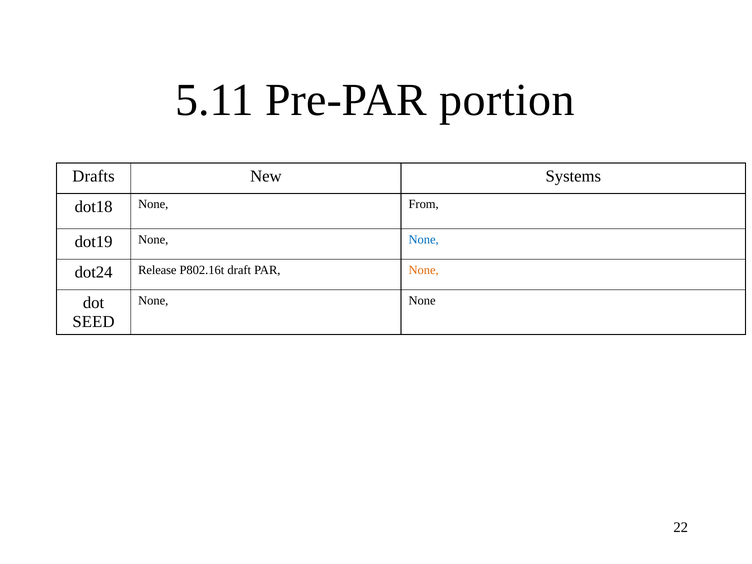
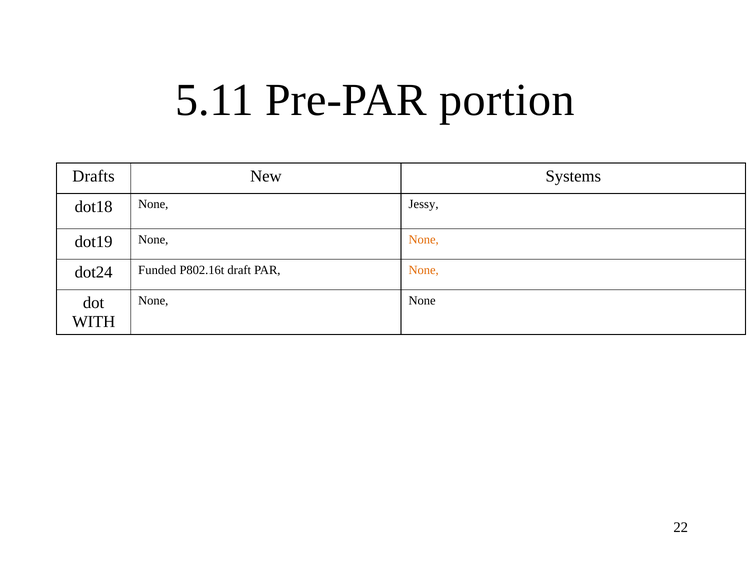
From: From -> Jessy (424, 204)
None colour: blue -> orange (424, 240)
Release: Release -> Funded (157, 270)
SEED: SEED -> WITH (94, 322)
